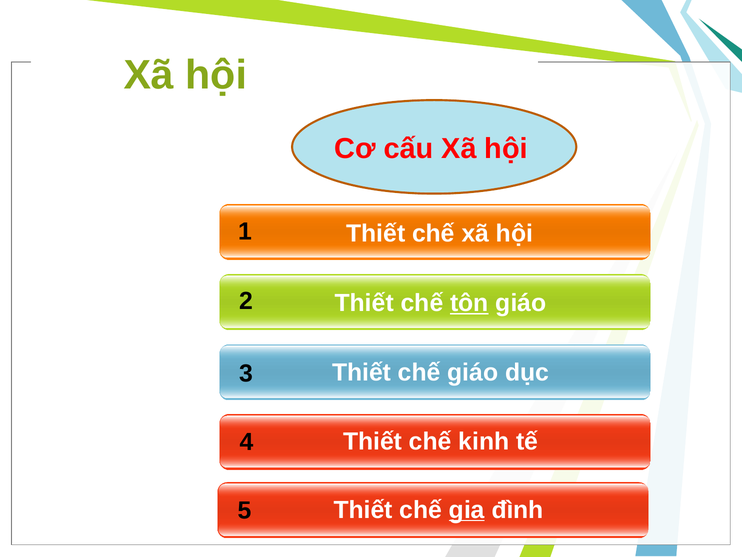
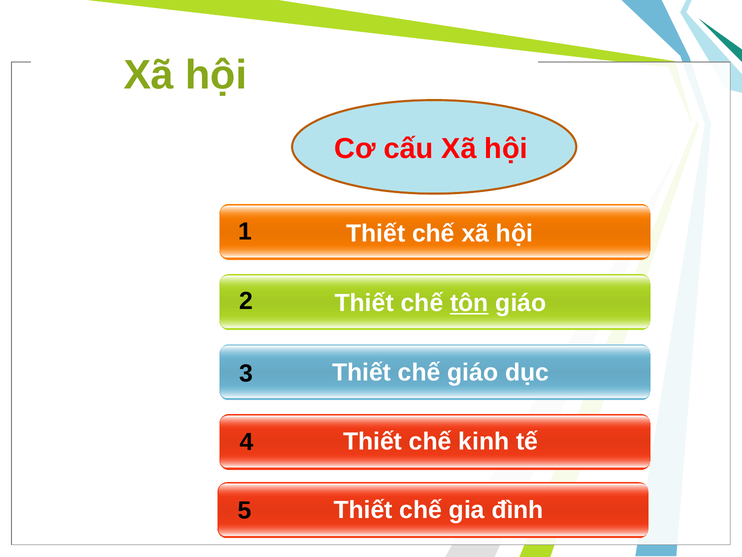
gia underline: present -> none (467, 509)
